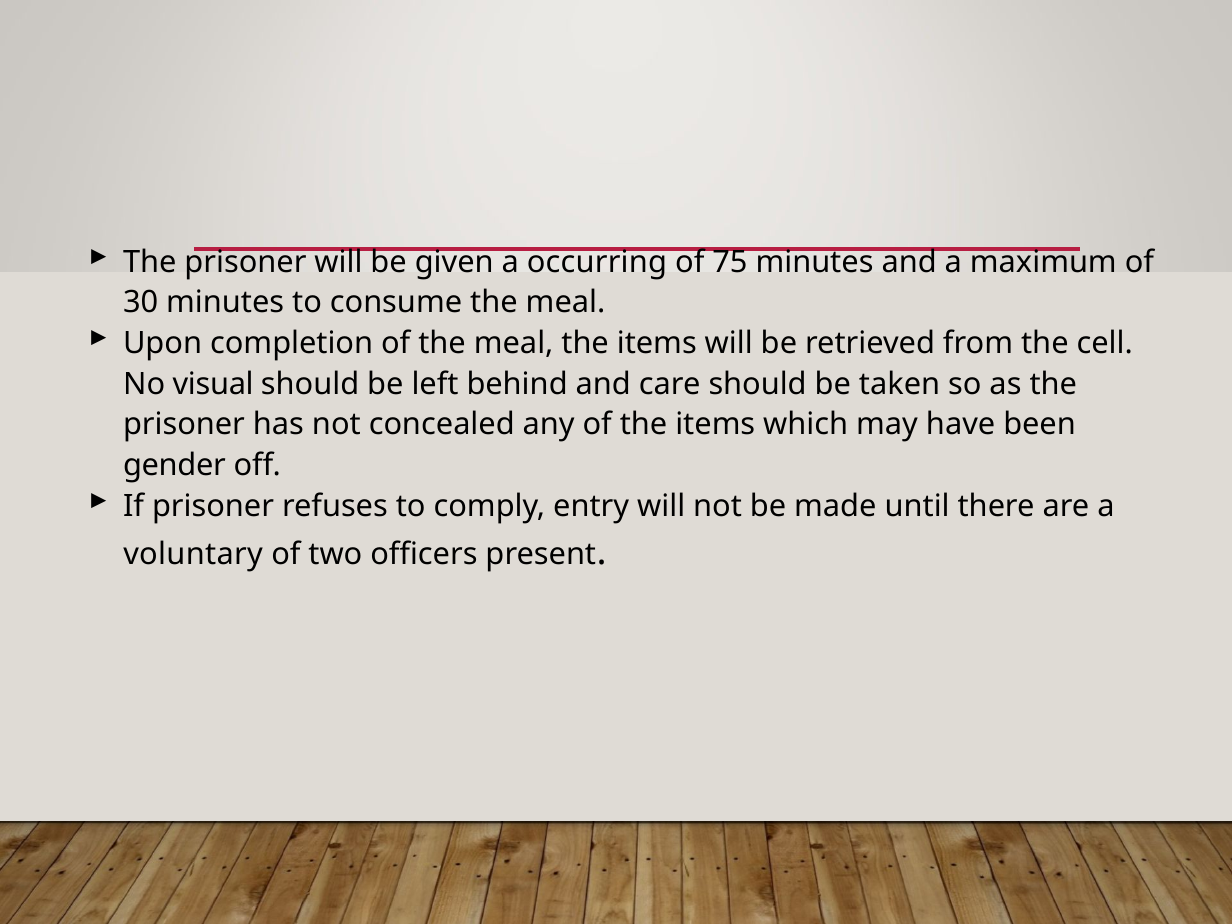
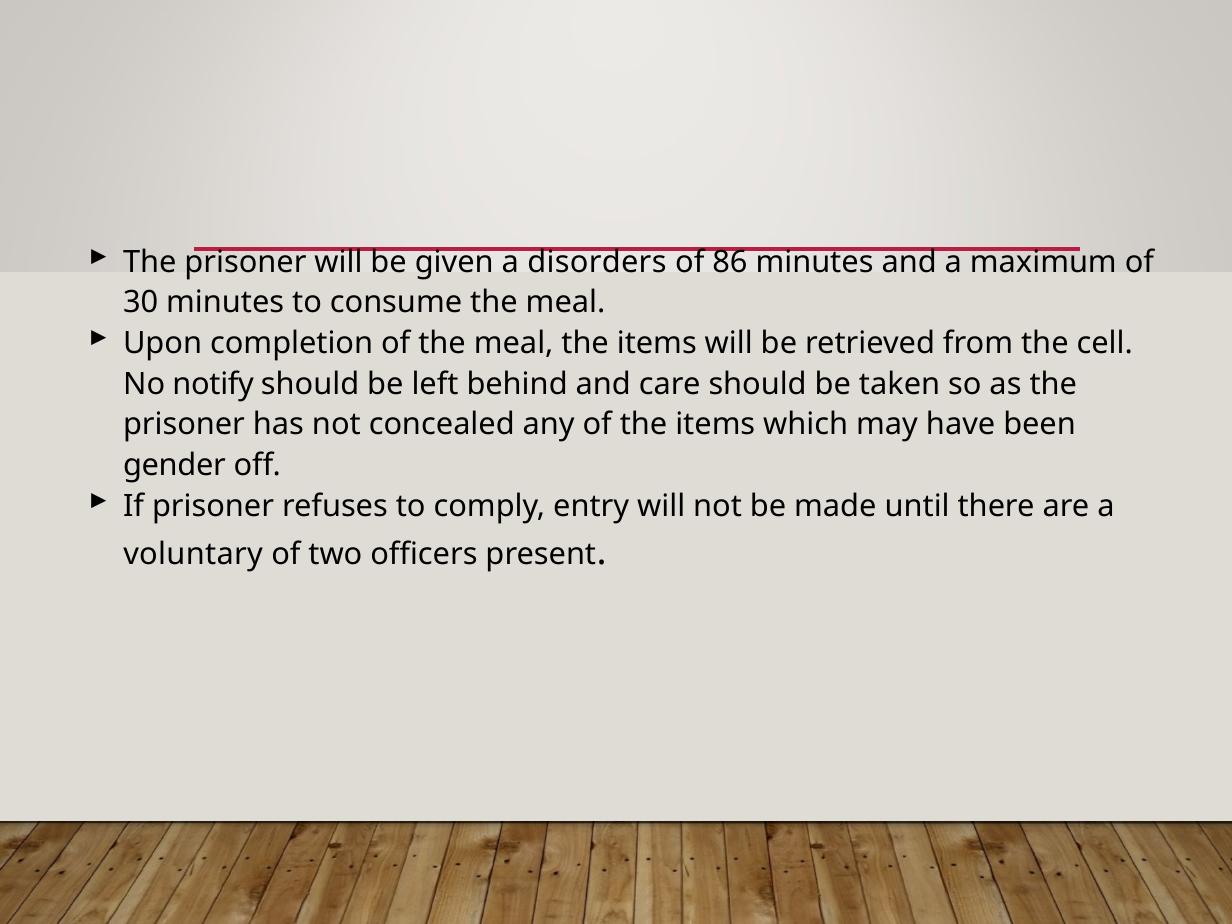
occurring: occurring -> disorders (597, 262)
75: 75 -> 86 (730, 262)
visual: visual -> notify (213, 384)
